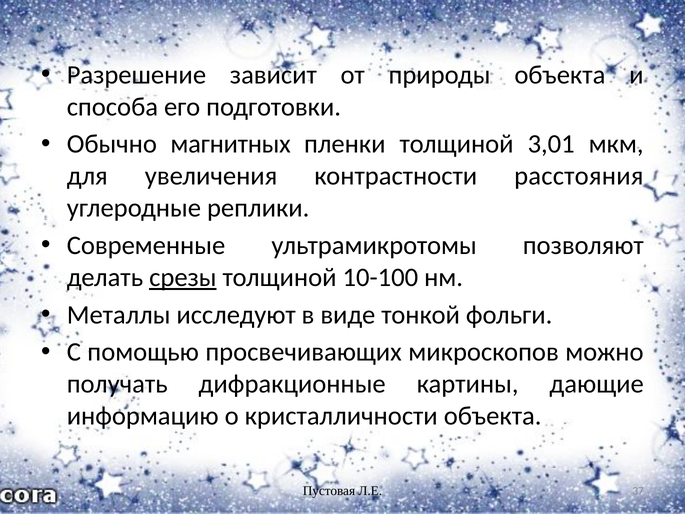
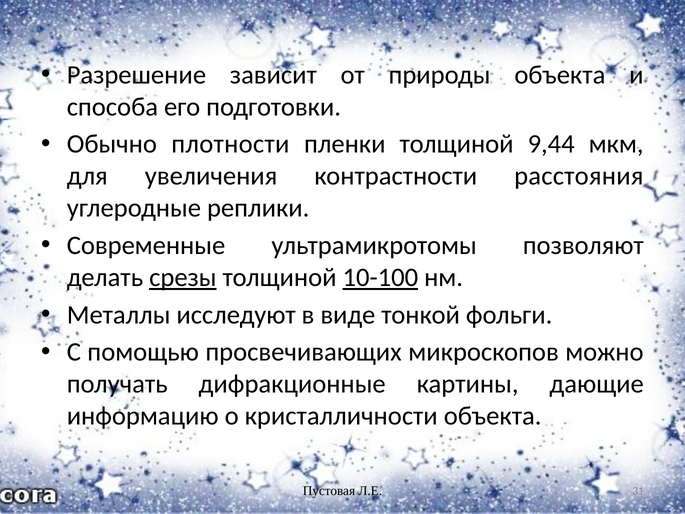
магнитных: магнитных -> плотности (230, 144)
3,01: 3,01 -> 9,44 (551, 144)
10-100 underline: none -> present (380, 277)
37: 37 -> 31 (638, 491)
